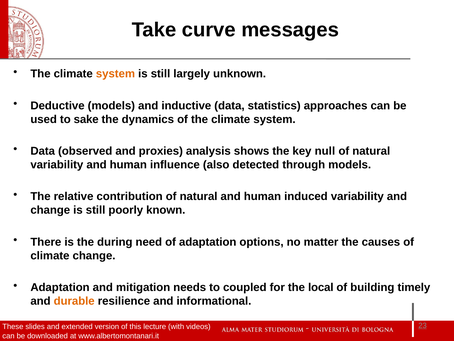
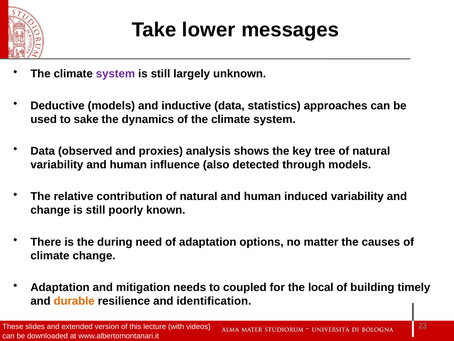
curve: curve -> lower (209, 30)
system colour: orange -> purple (115, 74)
null: null -> tree (325, 151)
informational: informational -> identification (214, 301)
